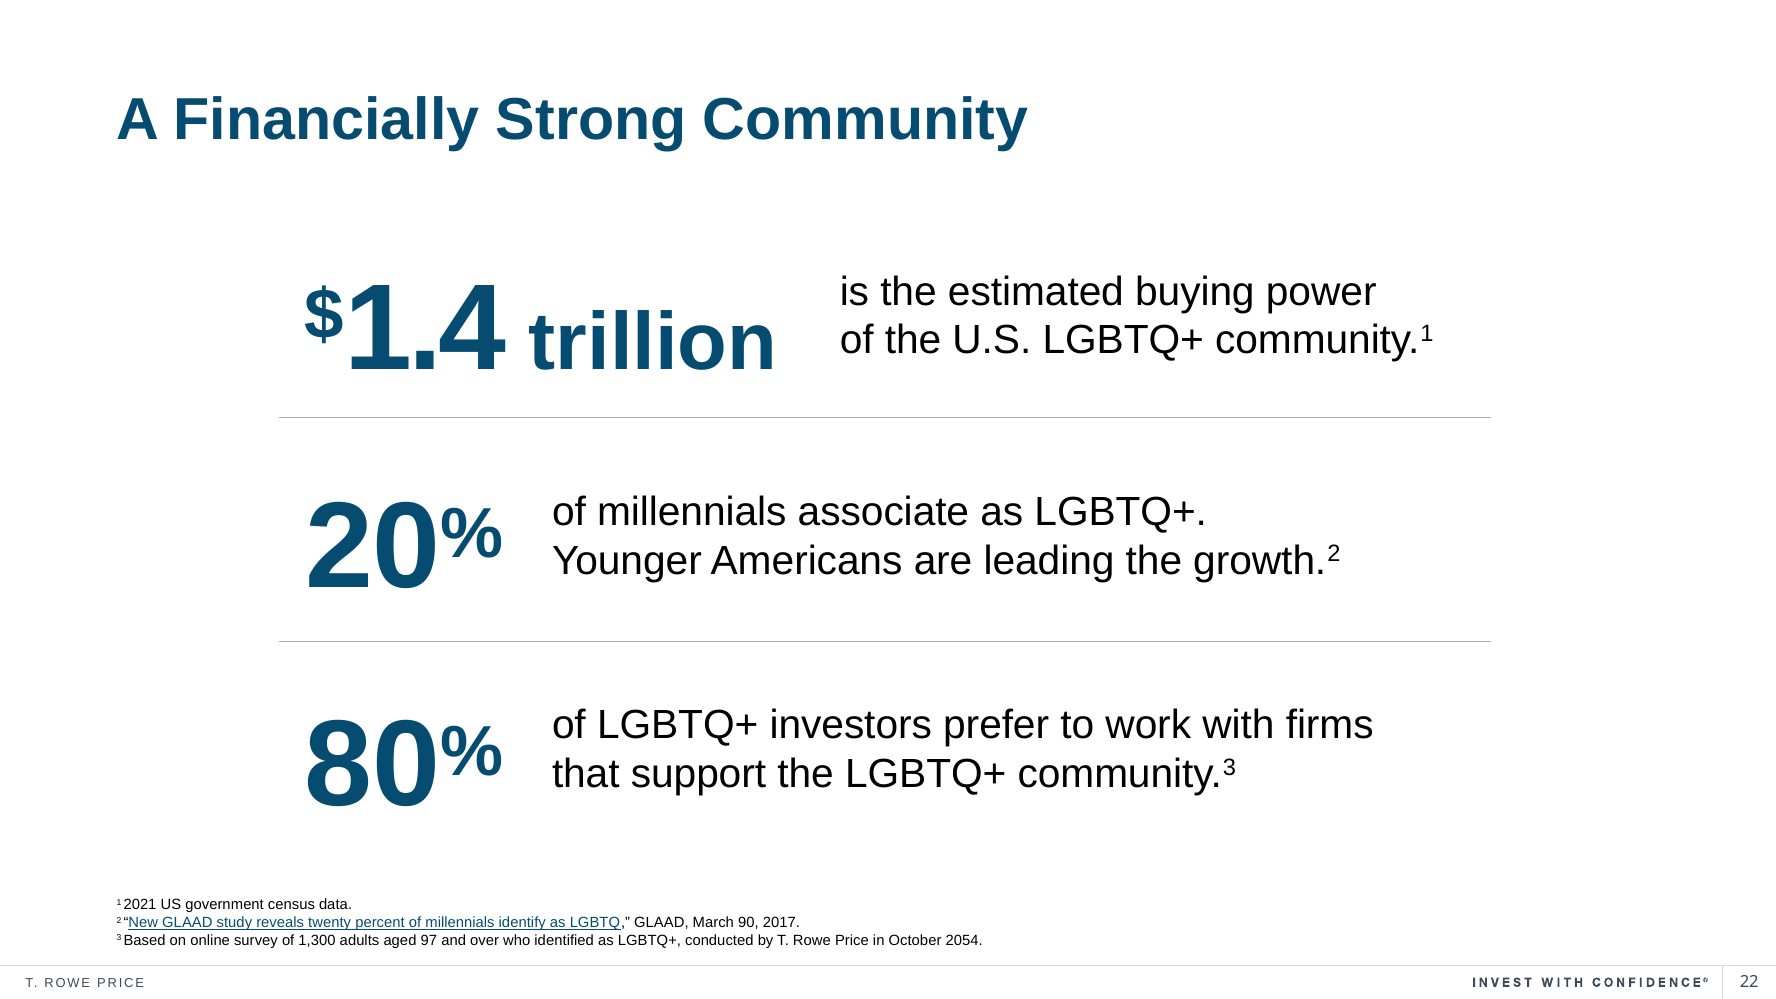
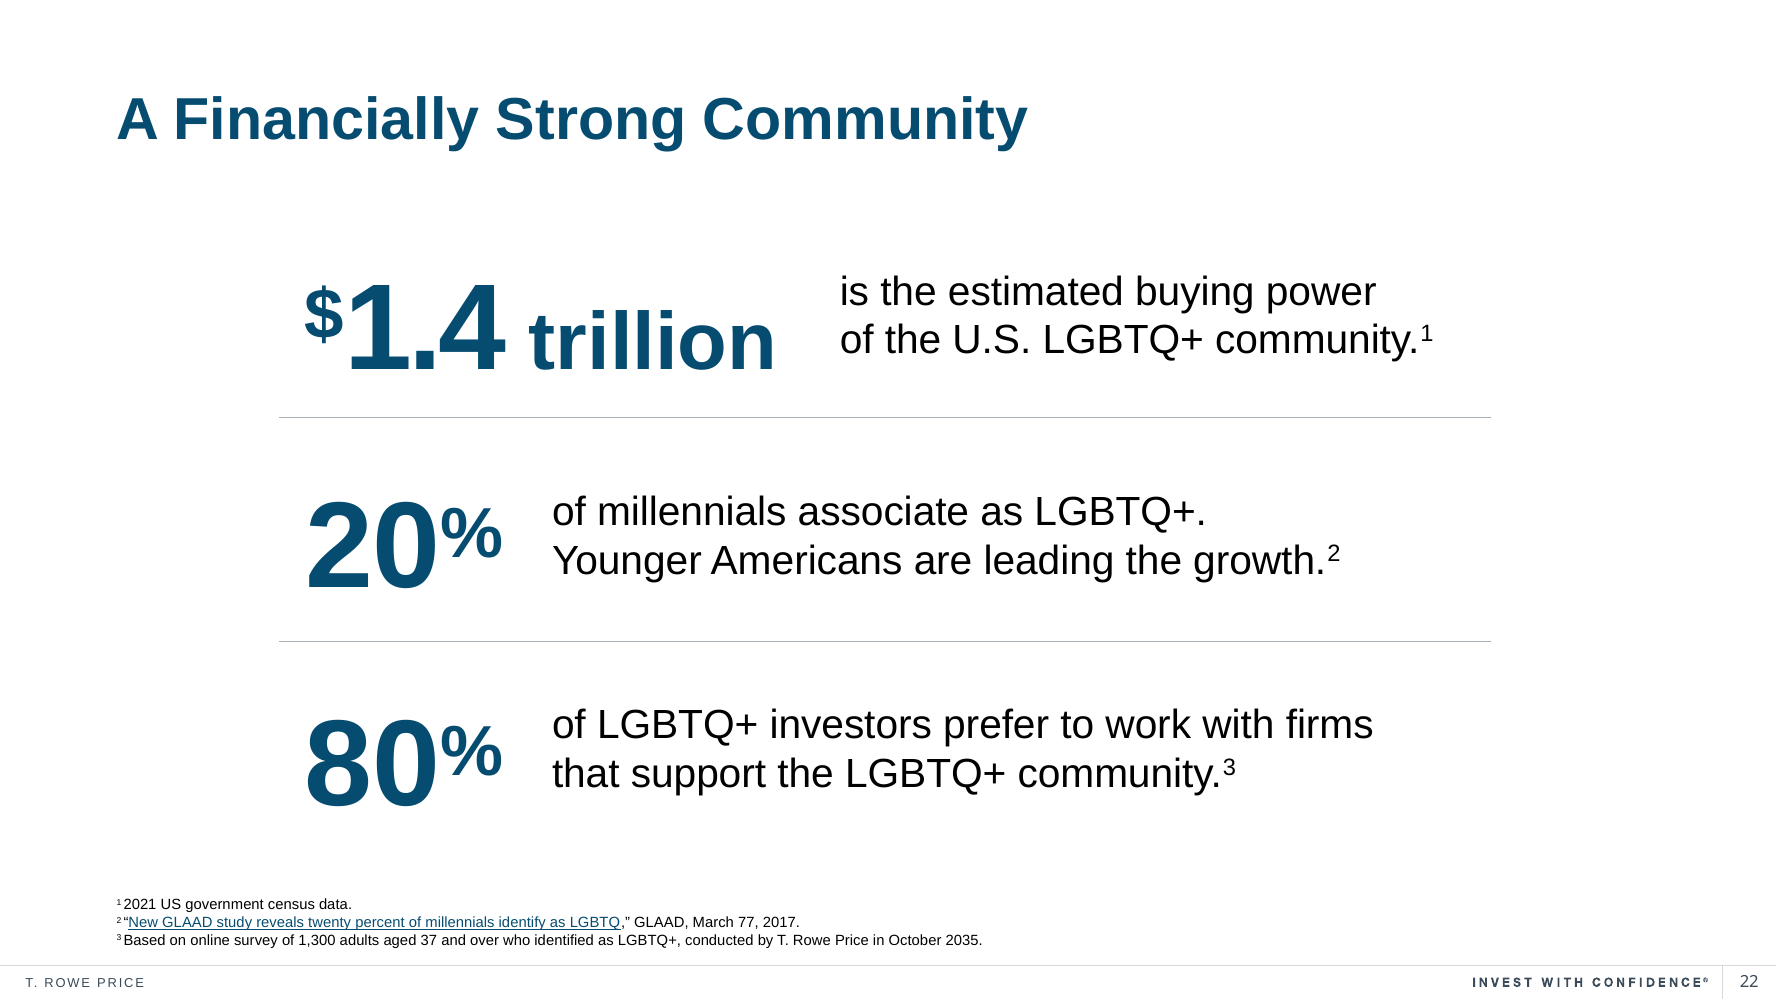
90: 90 -> 77 (748, 923)
97: 97 -> 37 (429, 941)
2054: 2054 -> 2035 (964, 941)
